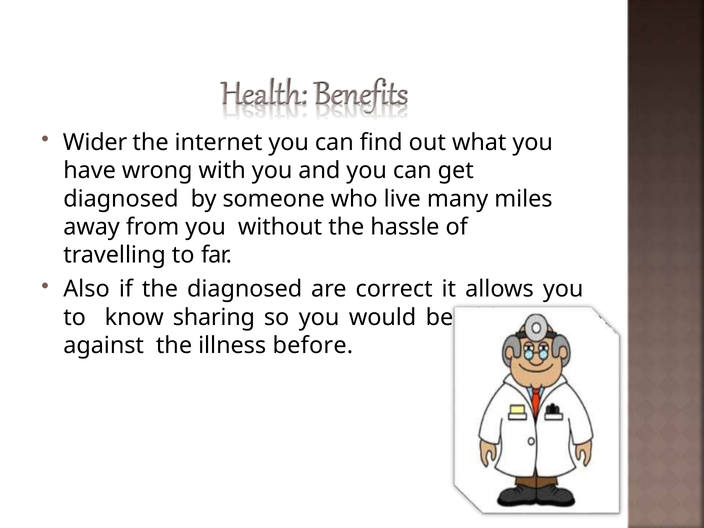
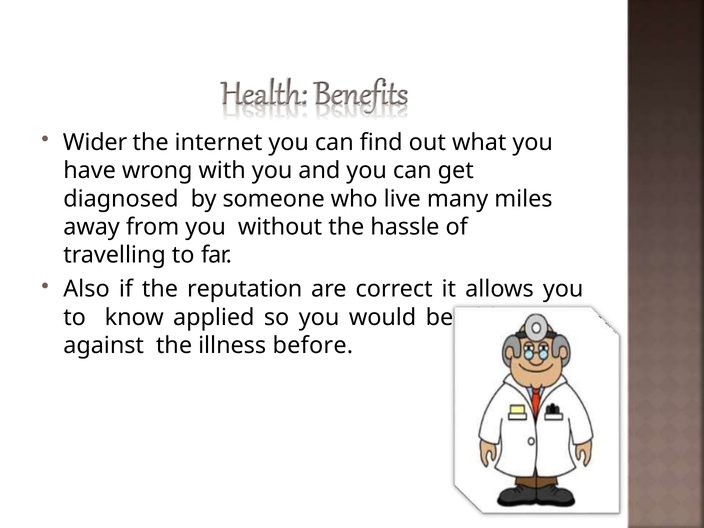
the diagnosed: diagnosed -> reputation (245, 289)
sharing: sharing -> applied (214, 317)
